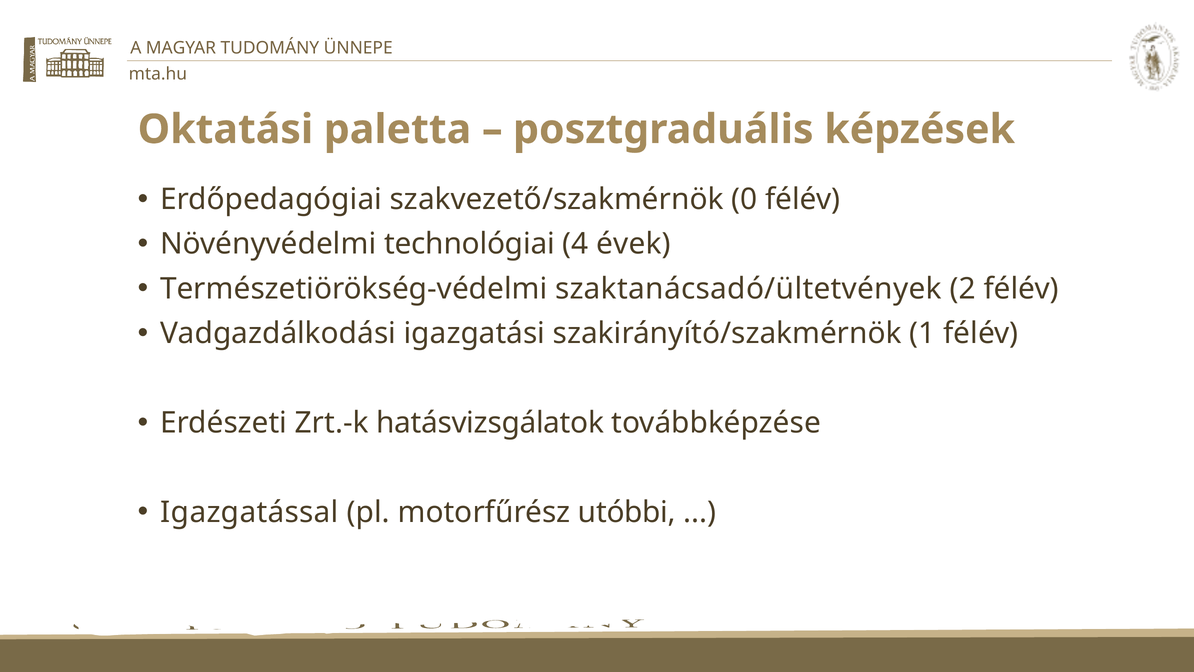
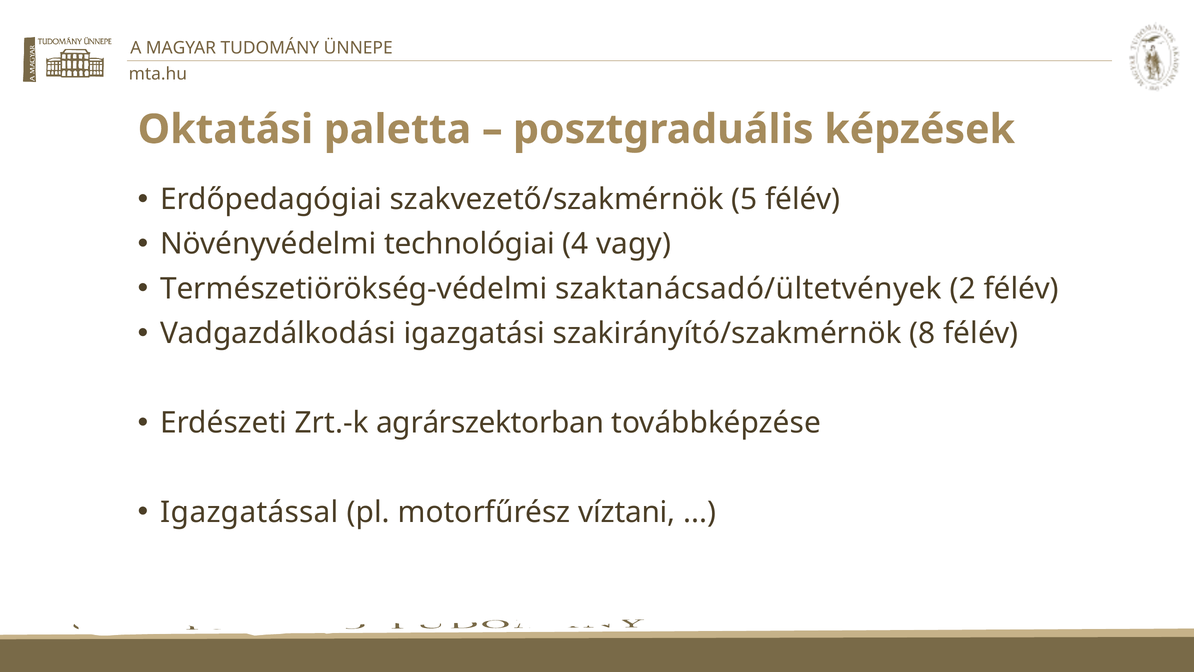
0: 0 -> 5 (744, 199)
évek: évek -> vagy (634, 244)
1: 1 -> 8 (923, 333)
hatásvizsgálatok: hatásvizsgálatok -> agrárszektorban (490, 423)
utóbbi: utóbbi -> víztani (627, 512)
